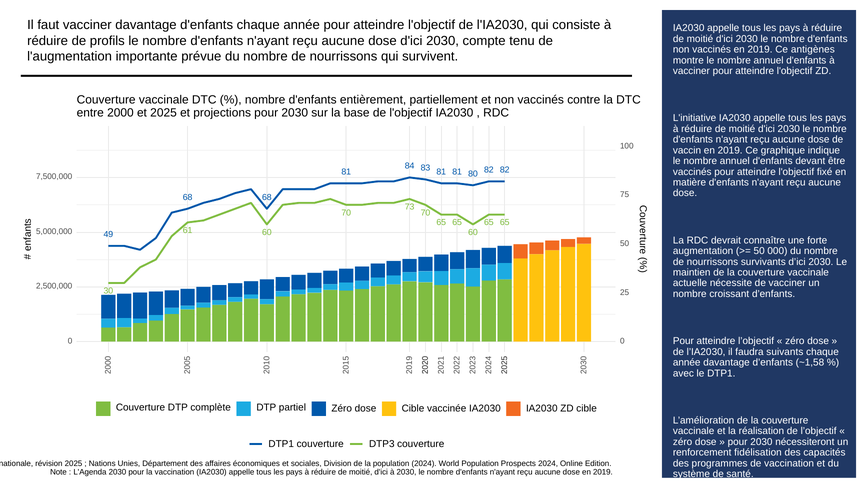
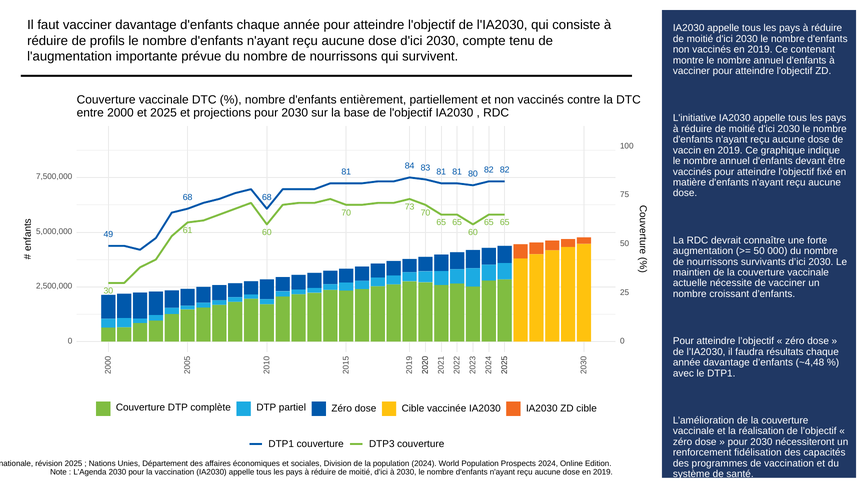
antigènes: antigènes -> contenant (813, 49)
suivants: suivants -> résultats (785, 352)
~1,58: ~1,58 -> ~4,48 (810, 362)
